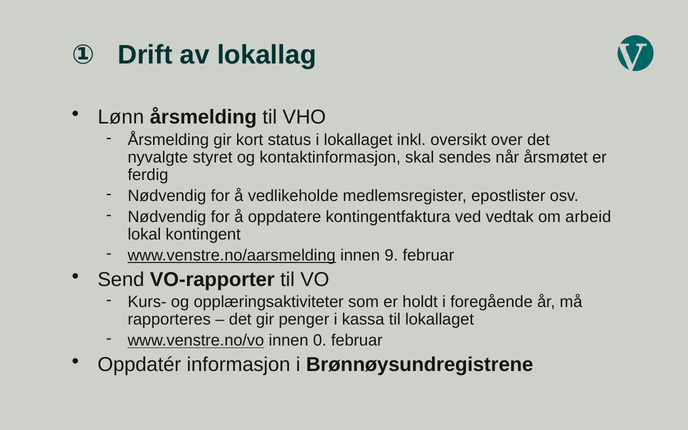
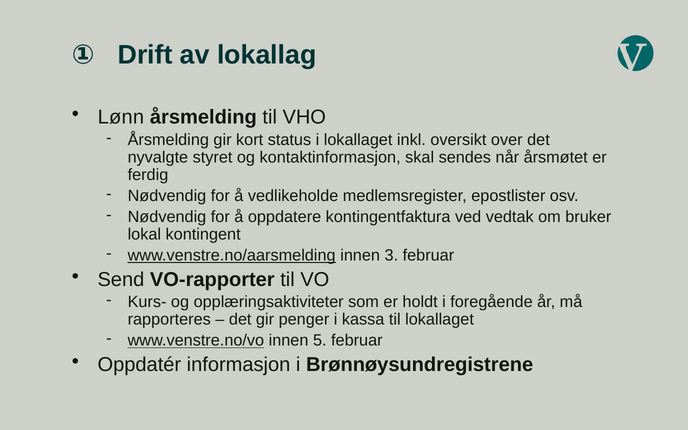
arbeid: arbeid -> bruker (588, 217)
9: 9 -> 3 (391, 255)
0: 0 -> 5 (320, 341)
